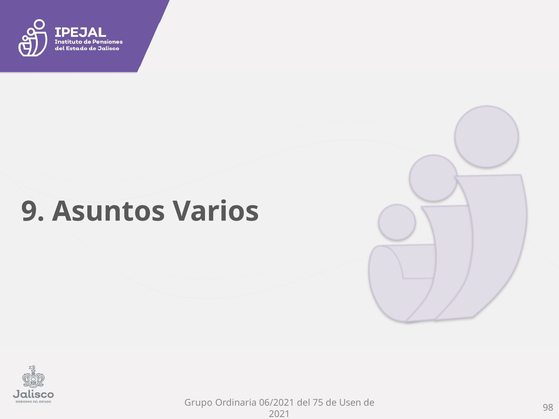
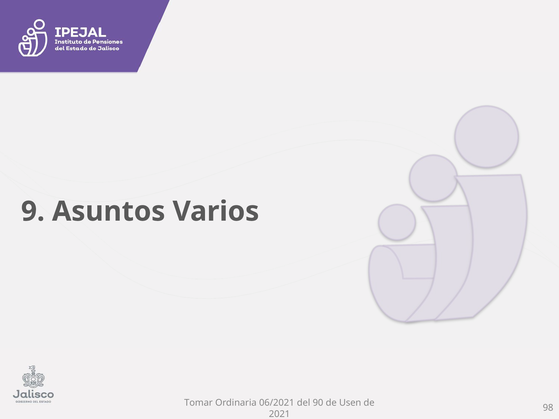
Grupo: Grupo -> Tomar (198, 403)
75: 75 -> 90 (318, 403)
